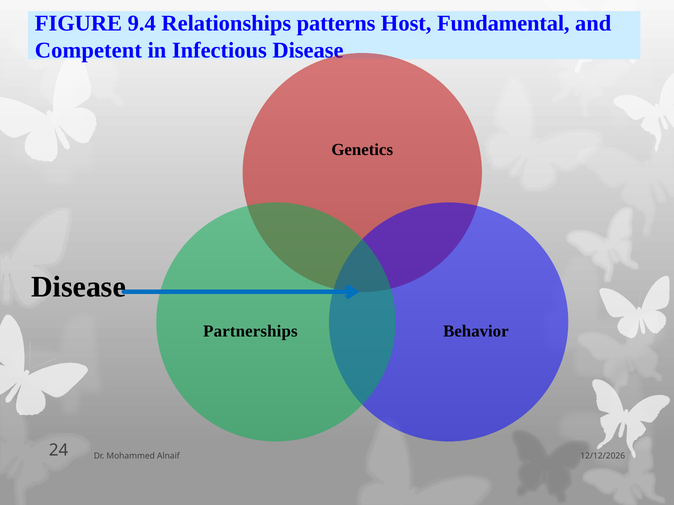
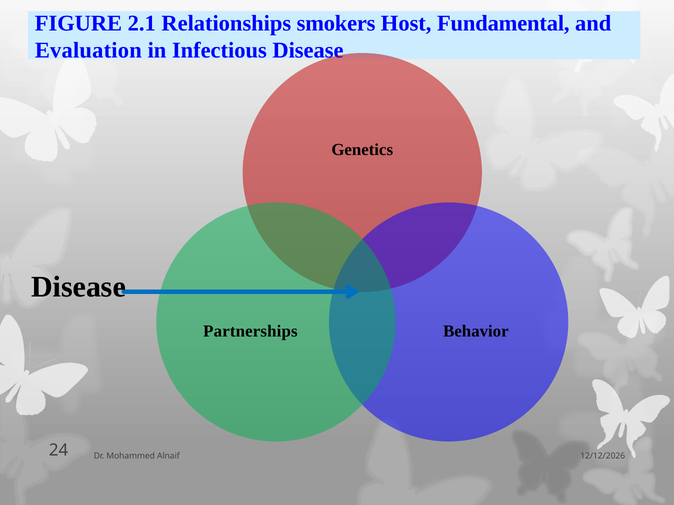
9.4: 9.4 -> 2.1 (142, 23)
patterns: patterns -> smokers (336, 23)
Competent: Competent -> Evaluation (88, 50)
